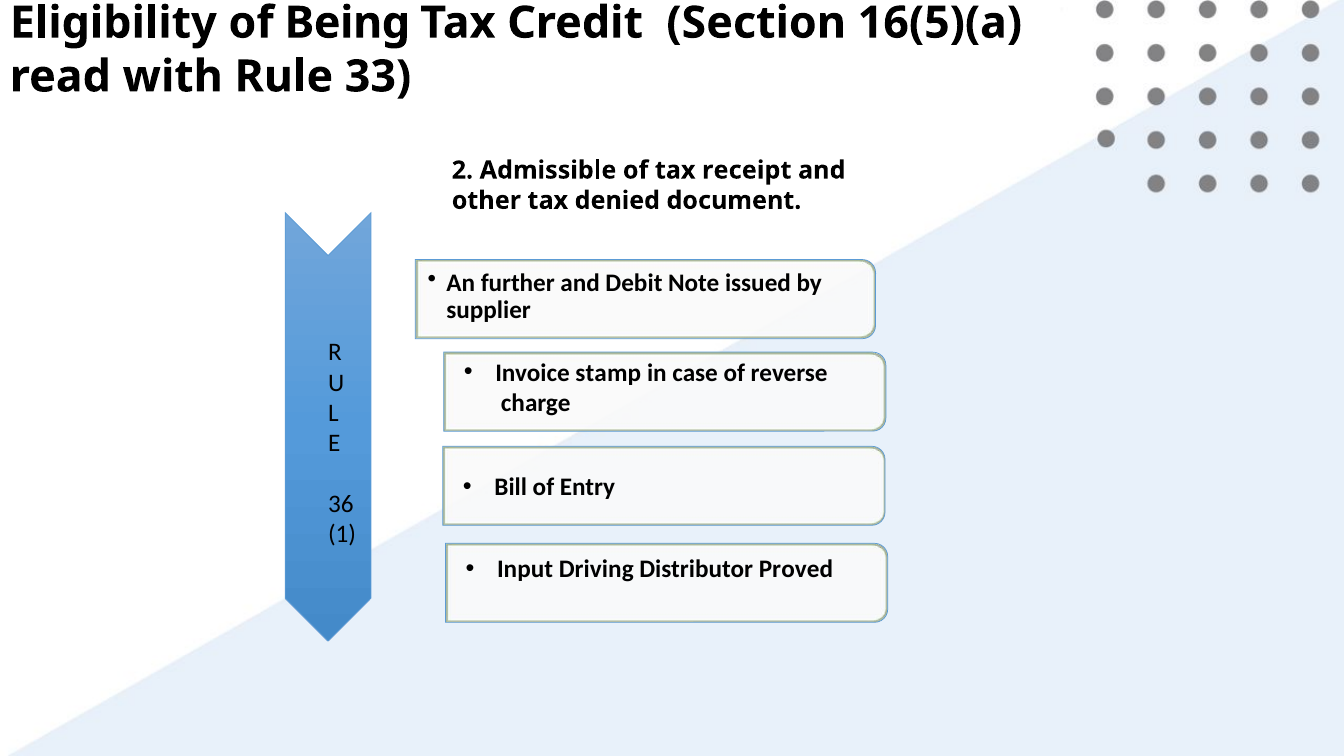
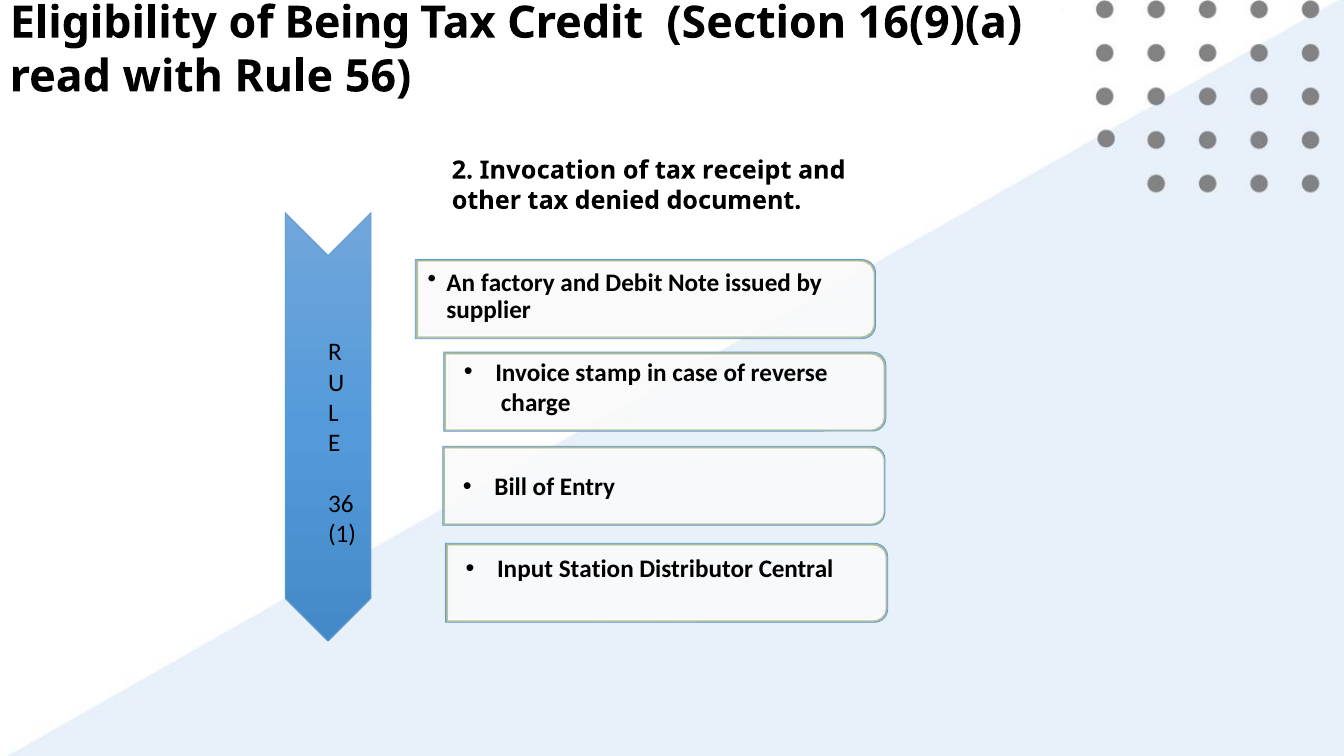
16(5)(a: 16(5)(a -> 16(9)(a (940, 23)
33: 33 -> 56 (378, 77)
Admissible: Admissible -> Invocation (548, 170)
further: further -> factory (518, 283)
Driving: Driving -> Station (596, 569)
Proved: Proved -> Central (796, 569)
